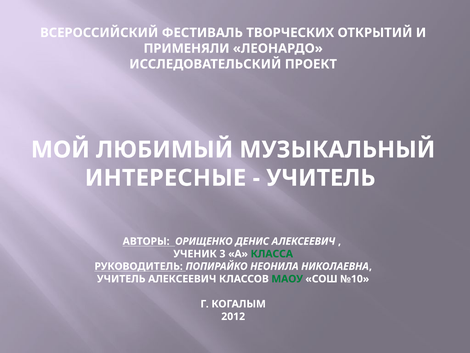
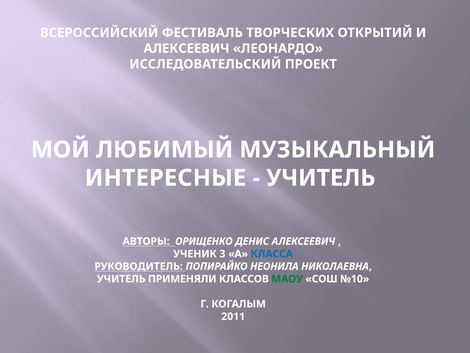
ПРИМЕНЯЛИ: ПРИМЕНЯЛИ -> АЛЕКСЕЕВИЧ (186, 48)
КЛАССА colour: green -> blue (272, 254)
УЧИТЕЛЬ АЛЕКСЕЕВИЧ: АЛЕКСЕЕВИЧ -> ПРИМЕНЯЛИ (182, 279)
2012: 2012 -> 2011 (233, 316)
